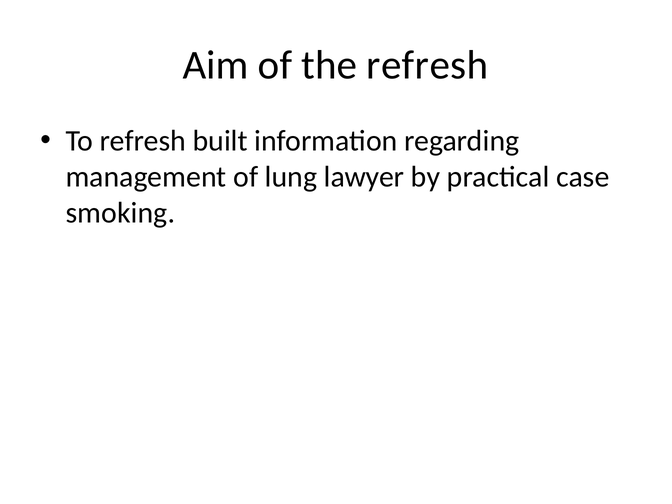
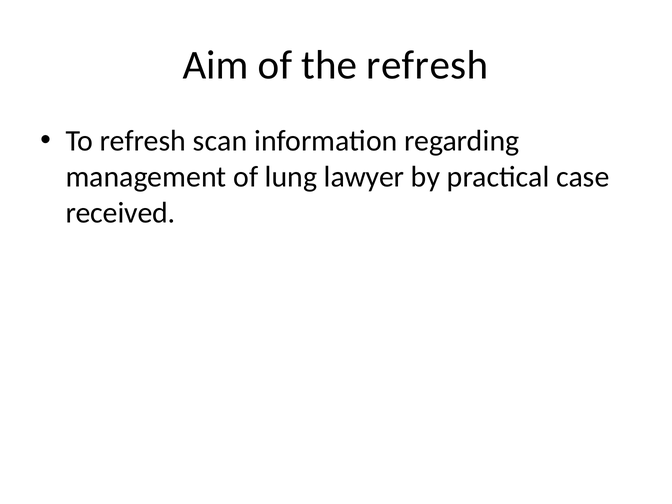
built: built -> scan (220, 141)
smoking: smoking -> received (120, 213)
